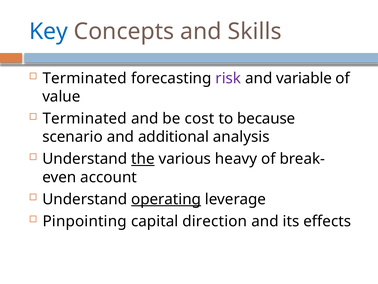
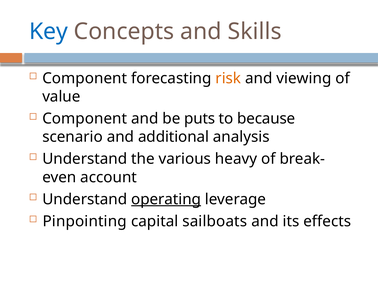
Terminated: Terminated -> Component (85, 78)
risk colour: purple -> orange (228, 78)
variable: variable -> viewing (304, 78)
Terminated: Terminated -> Component (85, 118)
cost: cost -> puts (200, 118)
the underline: present -> none (143, 159)
direction: direction -> sailboats (215, 221)
